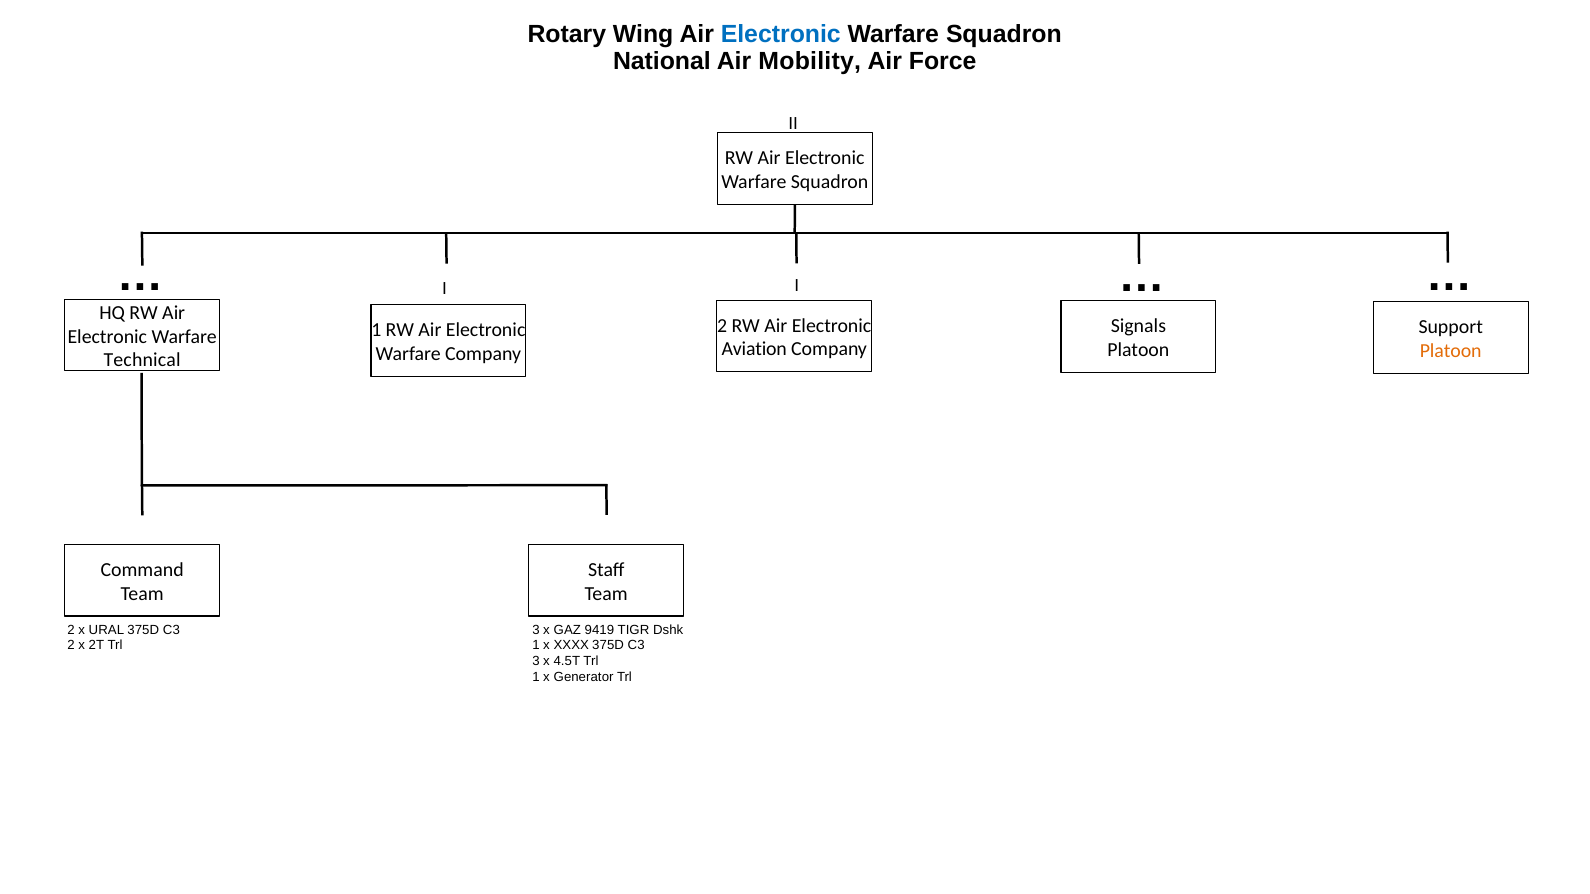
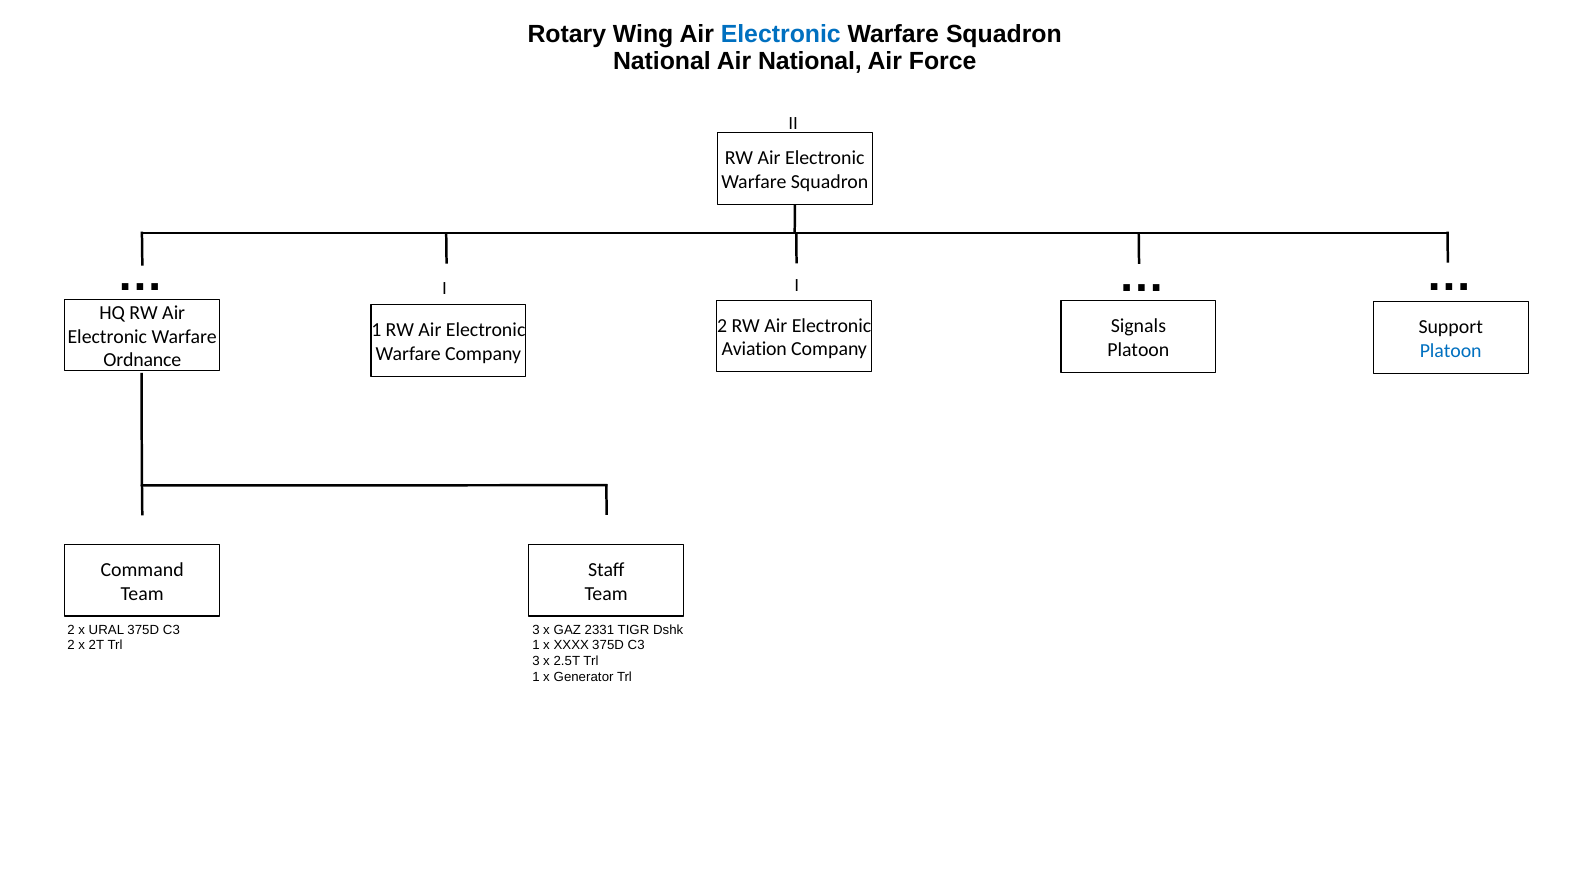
Air Mobility: Mobility -> National (810, 61)
Platoon colour: orange -> blue (1451, 351)
Technical: Technical -> Ordnance (142, 360)
9419: 9419 -> 2331 (599, 630)
4.5T: 4.5T -> 2.5T (567, 662)
